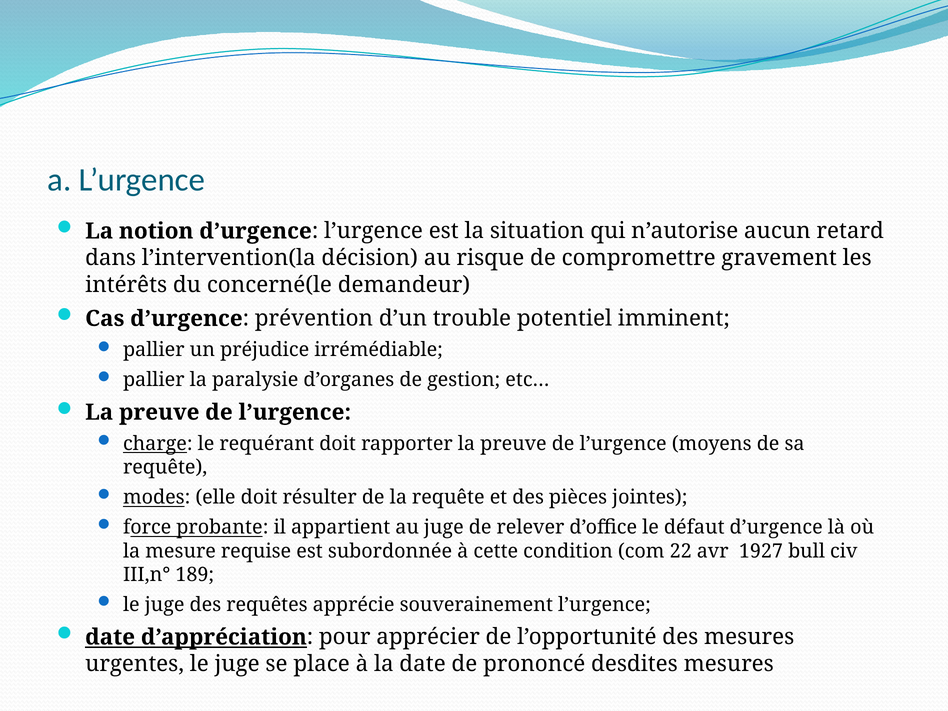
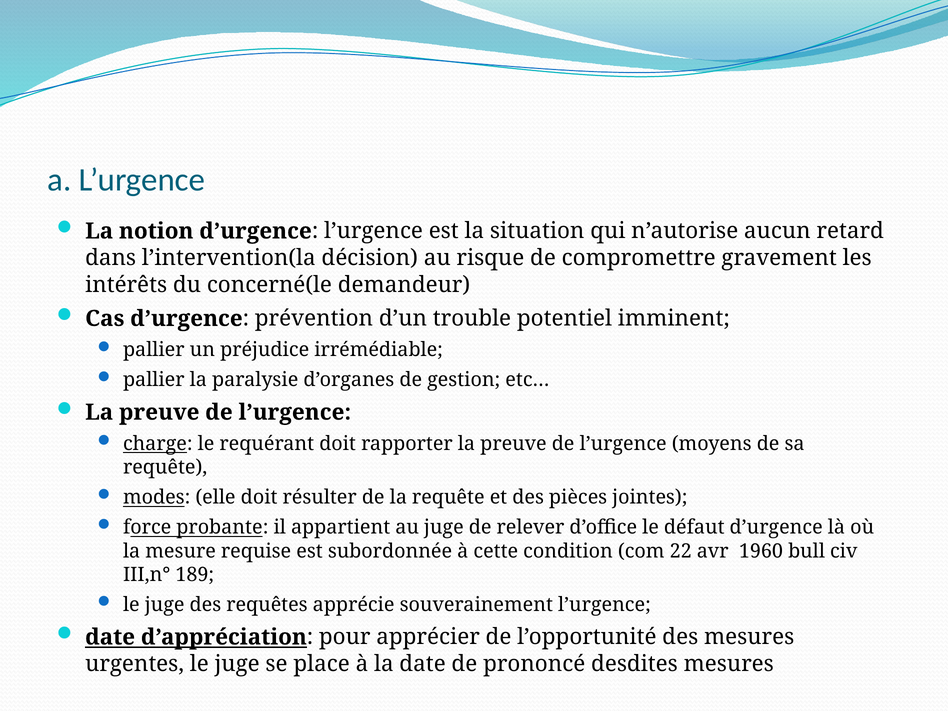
1927: 1927 -> 1960 (761, 551)
